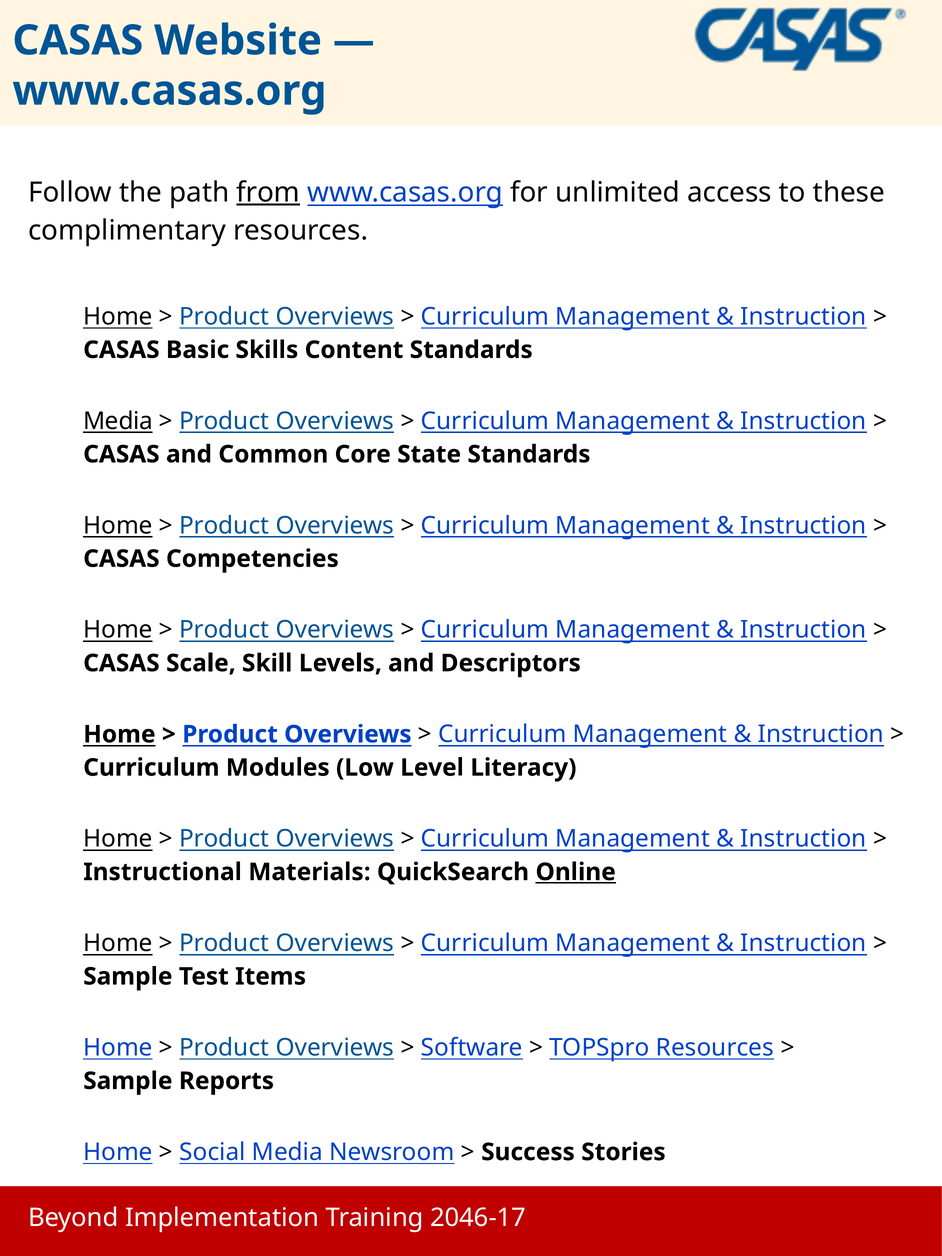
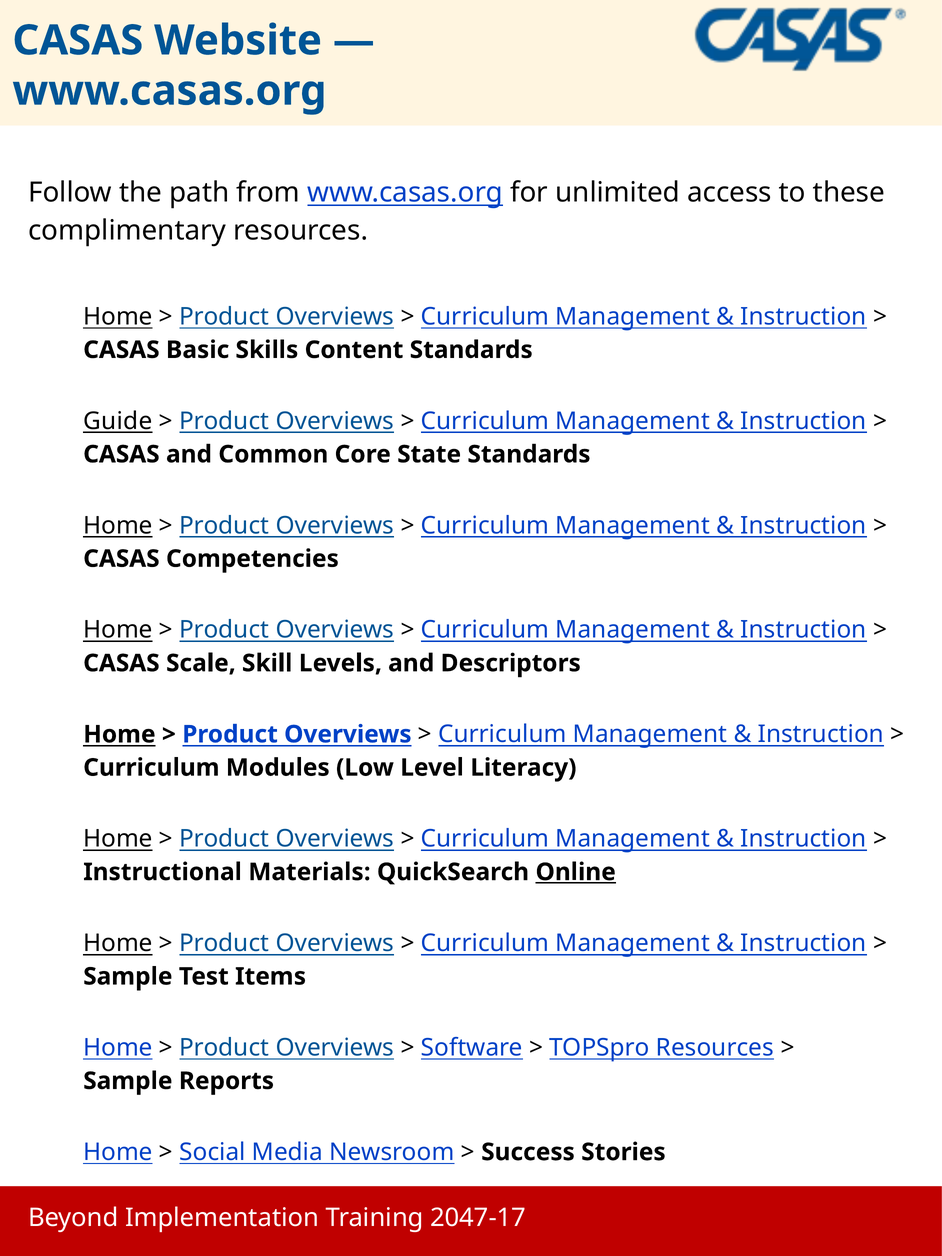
from underline: present -> none (268, 192)
Media: Media -> Guide (118, 421)
2046-17: 2046-17 -> 2047-17 (478, 1218)
